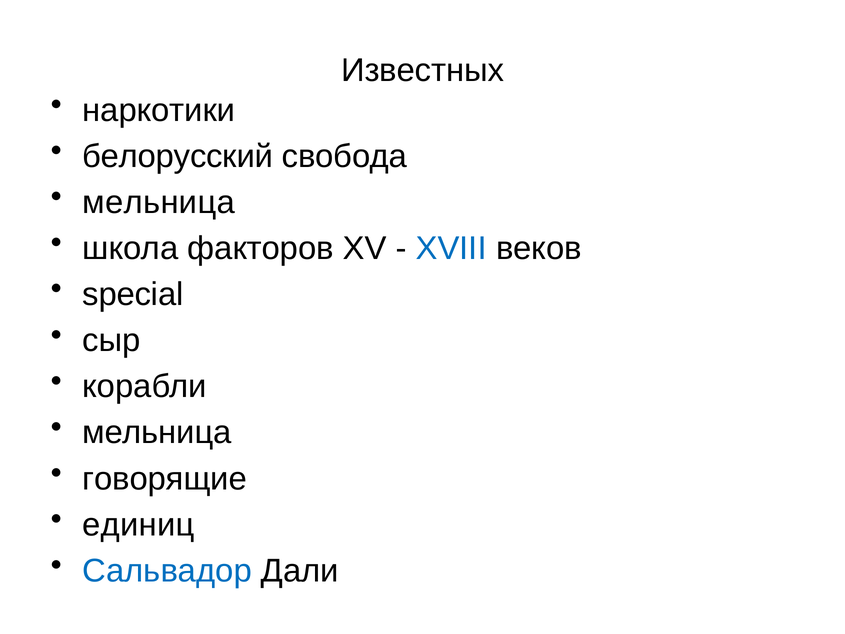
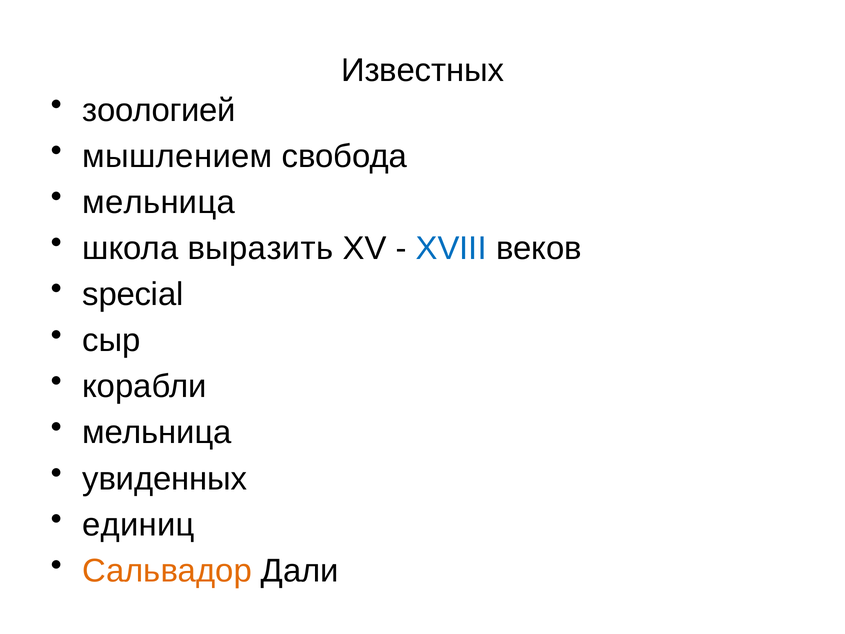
наркотики: наркотики -> зоологией (159, 110)
белорусский: белорусский -> мышлением (177, 156)
факторов: факторов -> выразить (260, 248)
говорящие: говорящие -> увиденных (165, 478)
Сальвадор colour: blue -> orange (167, 571)
